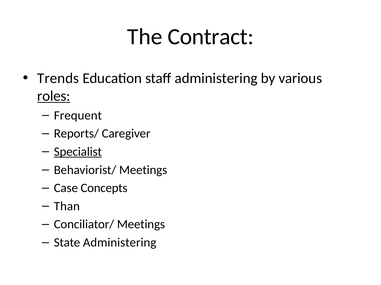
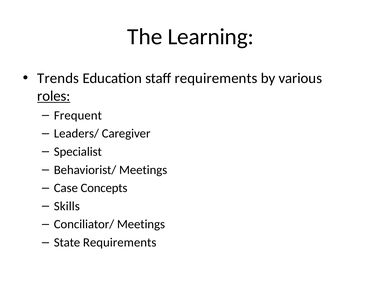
Contract: Contract -> Learning (211, 37)
staff administering: administering -> requirements (216, 79)
Reports/: Reports/ -> Leaders/ (76, 134)
Specialist underline: present -> none (78, 152)
Than: Than -> Skills (67, 207)
State Administering: Administering -> Requirements (120, 243)
